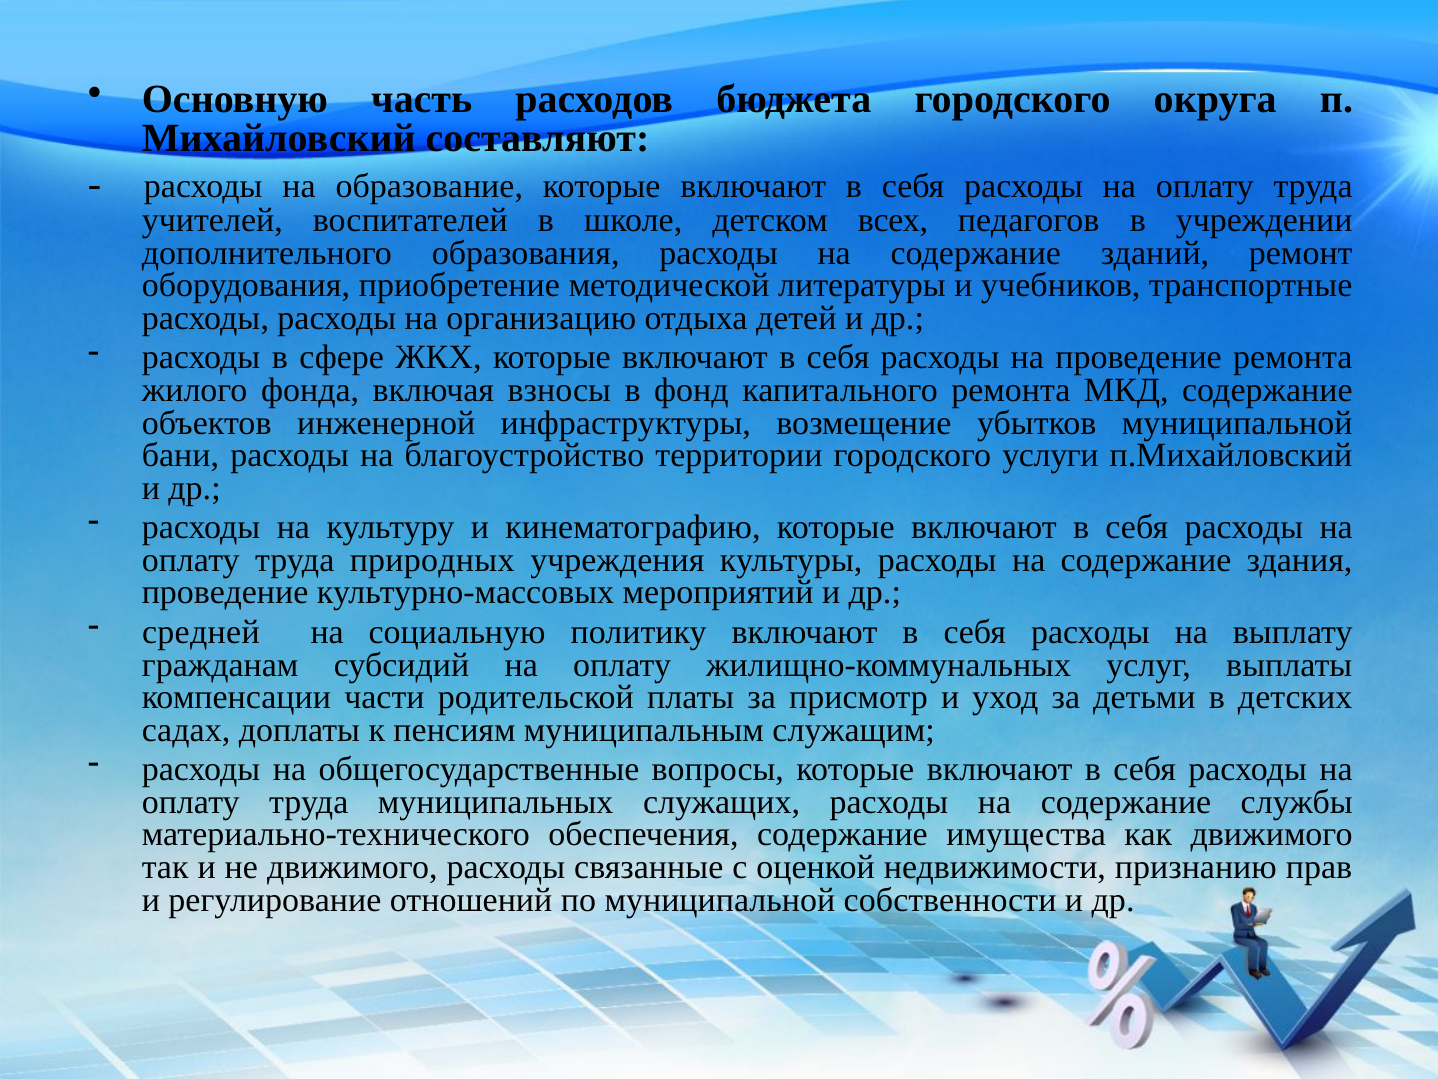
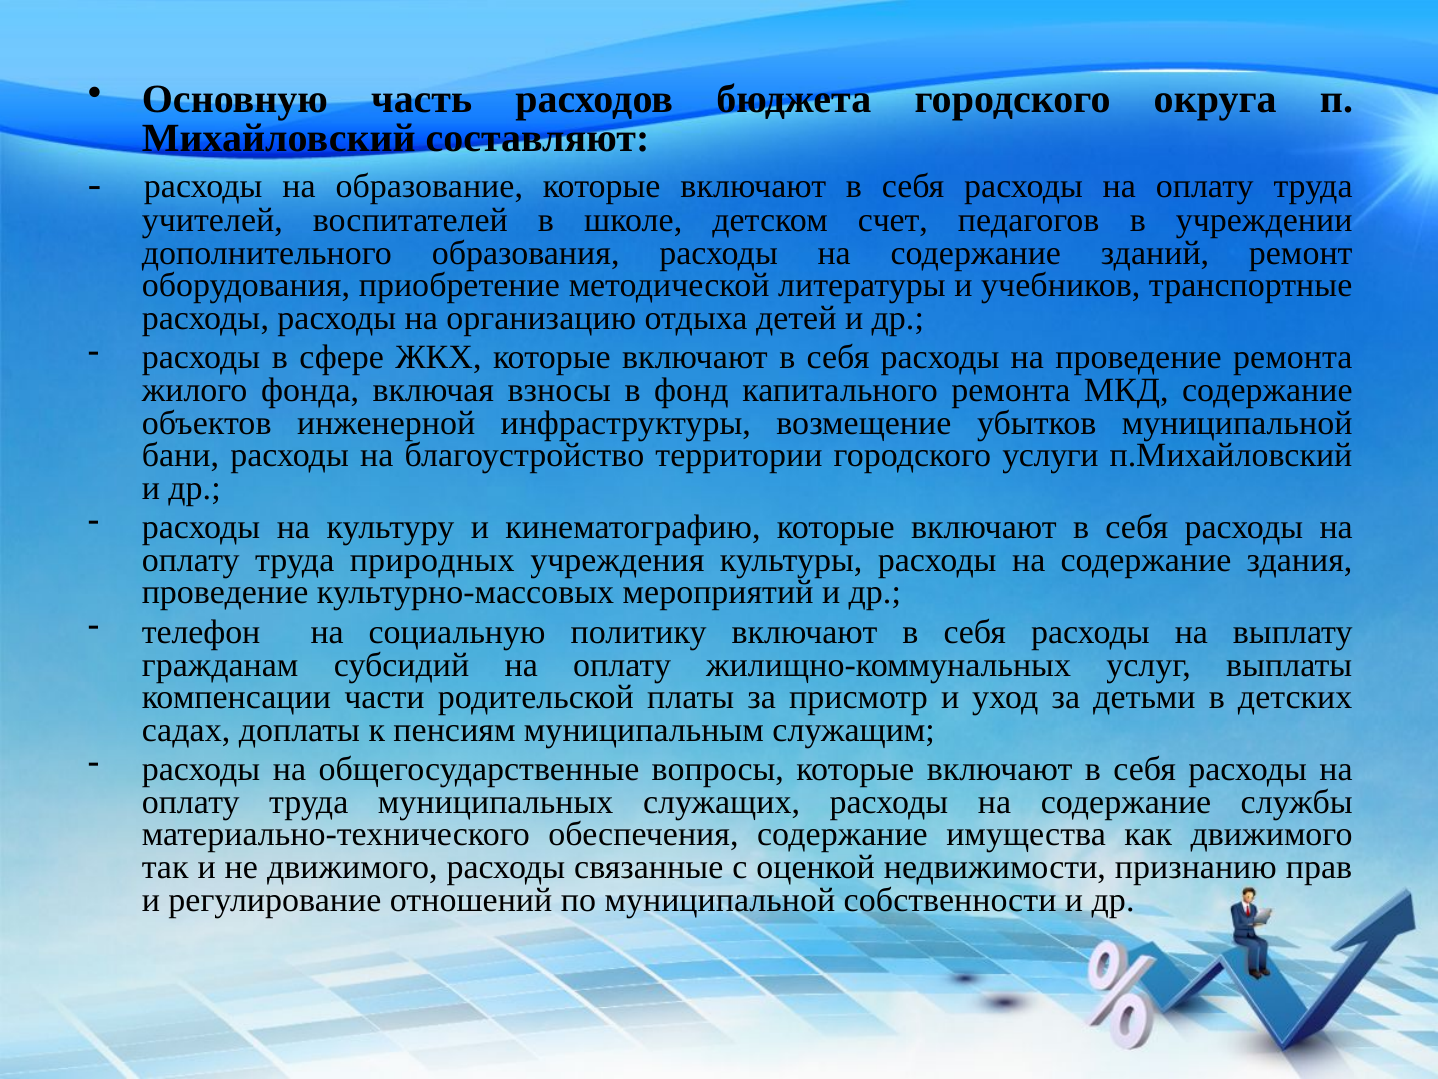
всех: всех -> счет (893, 220)
средней: средней -> телефон (201, 632)
